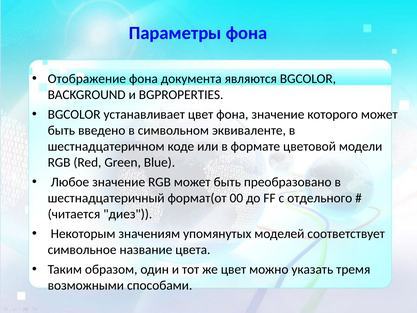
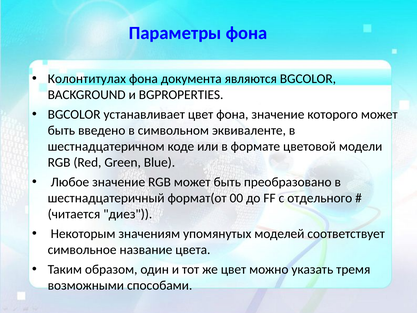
Отображение: Отображение -> Колонтитулах (87, 79)
